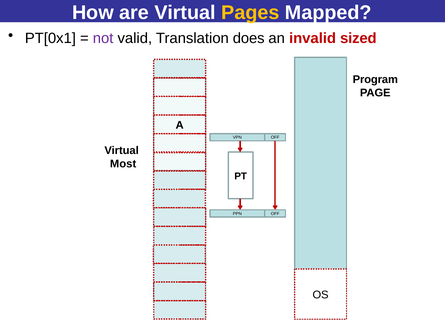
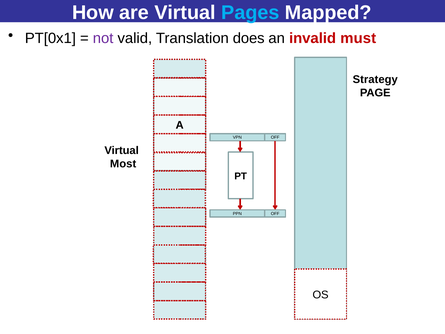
Pages colour: yellow -> light blue (250, 12)
sized: sized -> must (358, 38)
Program: Program -> Strategy (375, 79)
